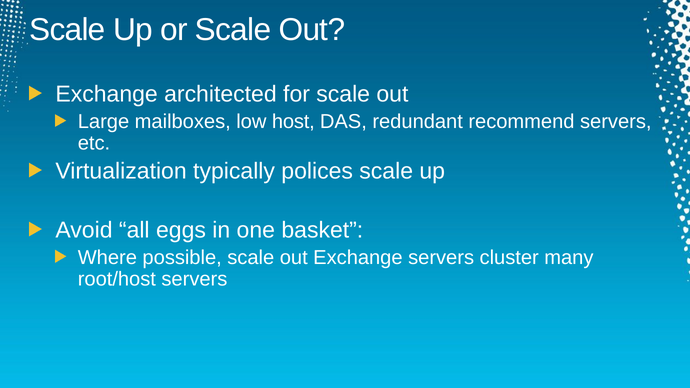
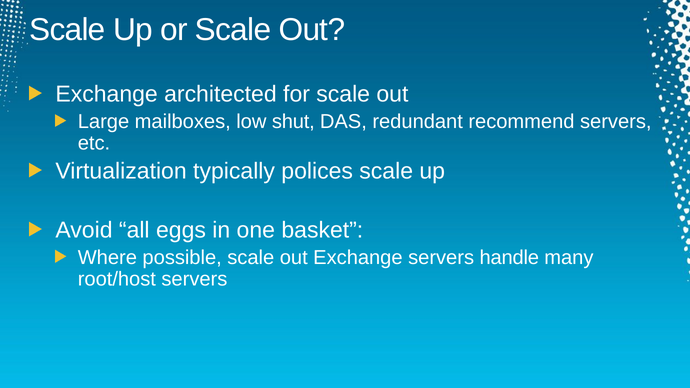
host: host -> shut (293, 122)
cluster: cluster -> handle (509, 258)
